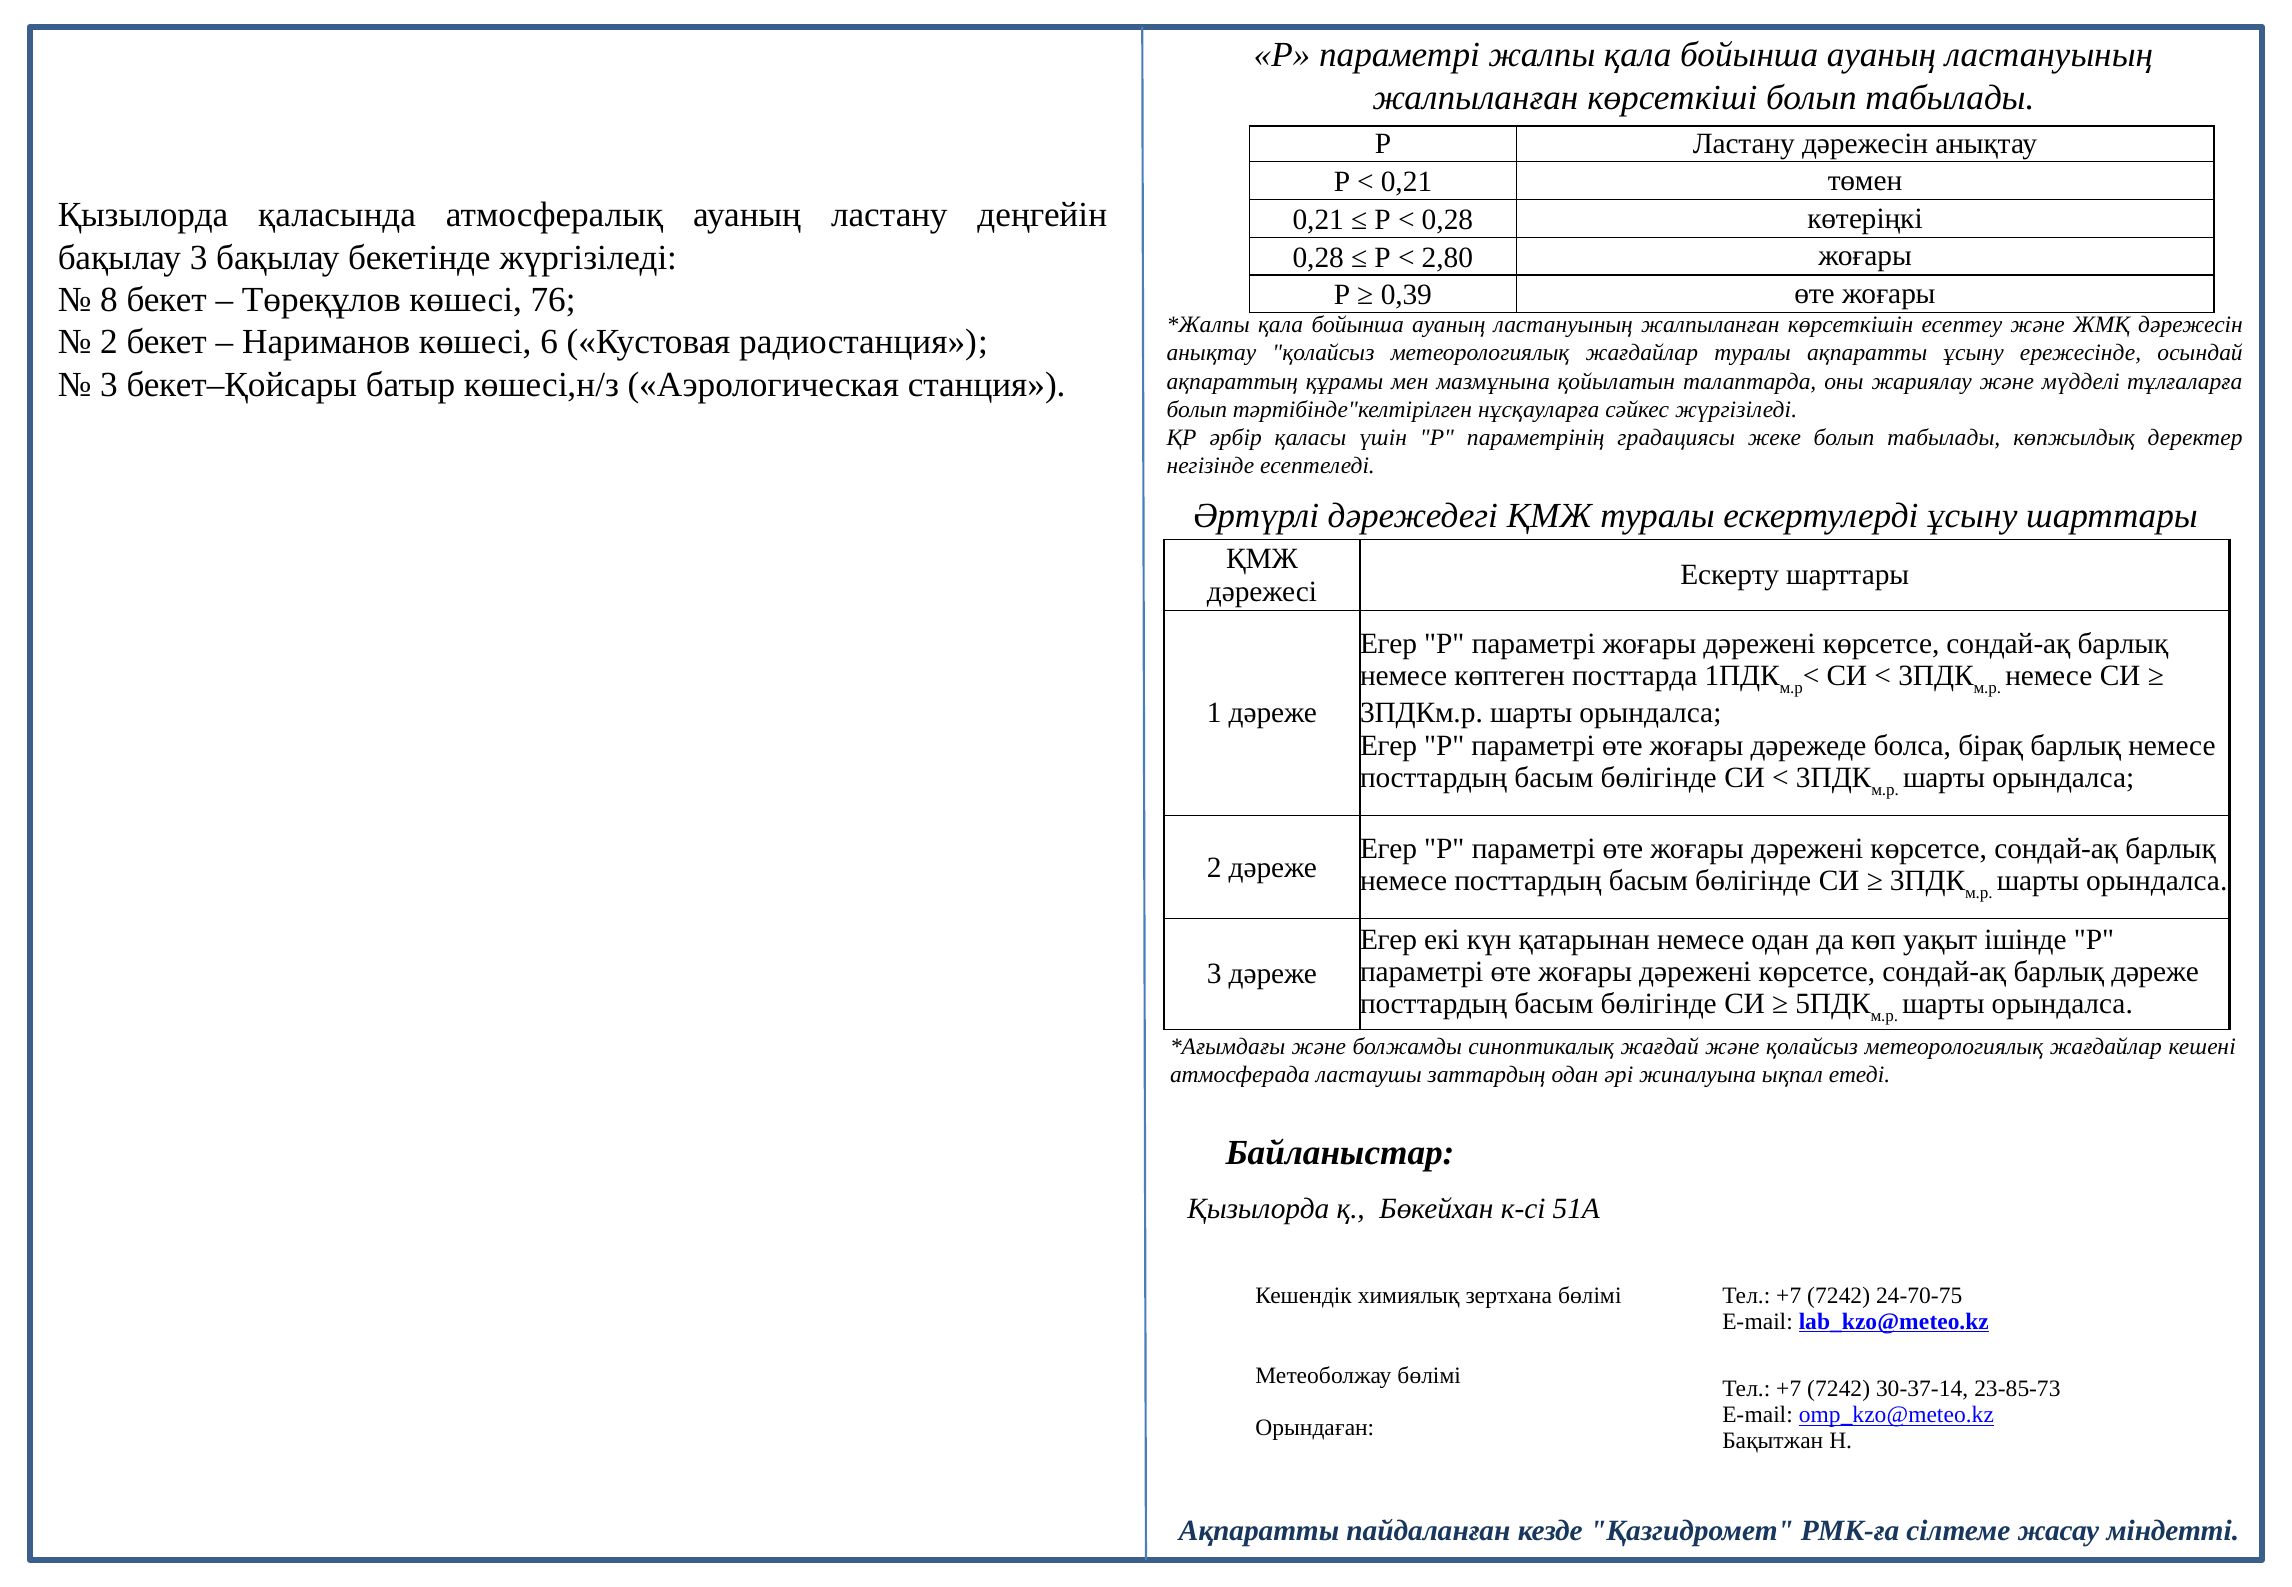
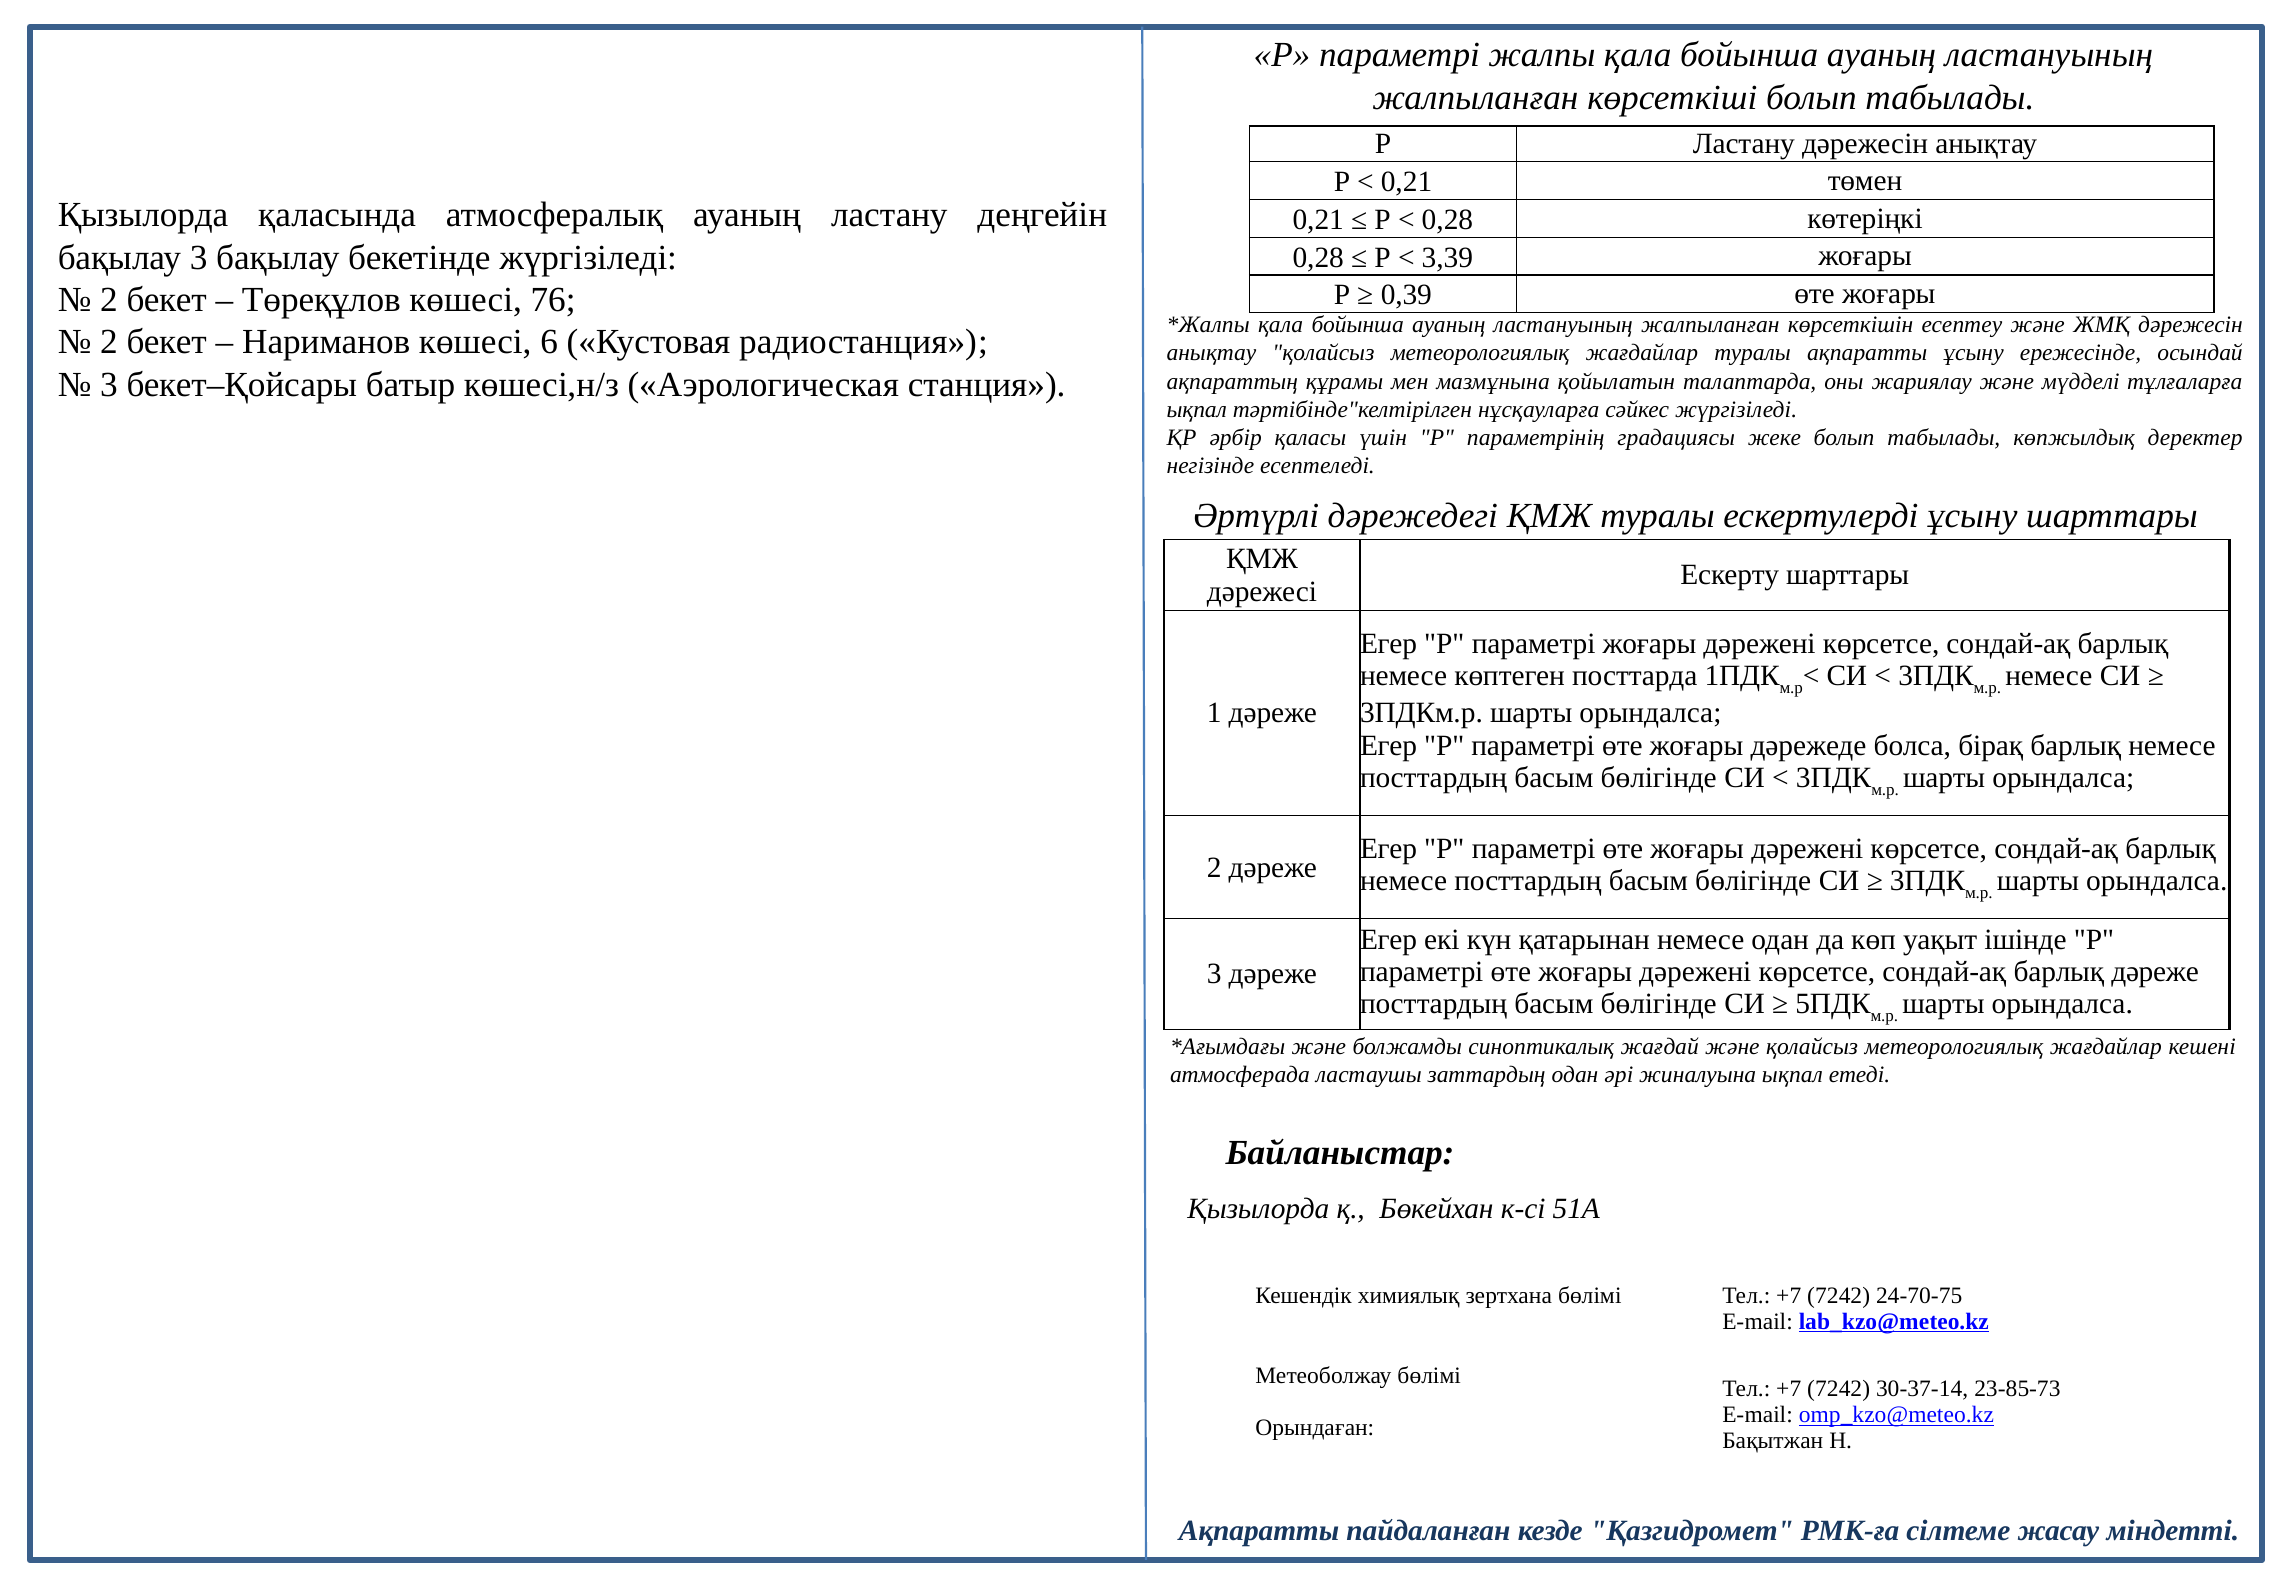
2,80: 2,80 -> 3,39 (1447, 257)
8: 8 -> 2 (109, 300)
болып: болып -> ықпал (1197, 409)
